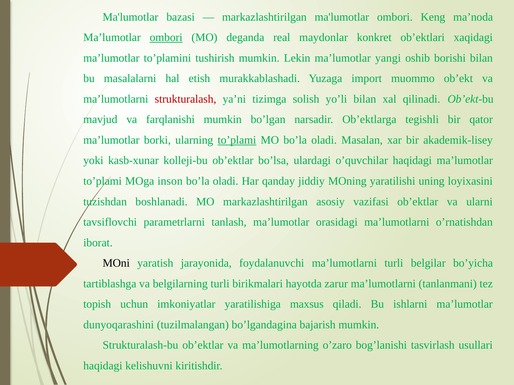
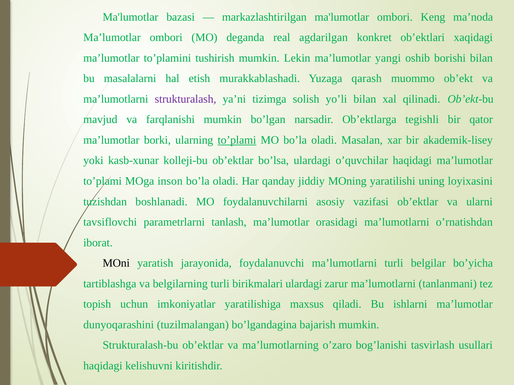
ombori underline: present -> none (166, 38)
maydonlar: maydonlar -> agdarilgan (324, 38)
import: import -> qarash (367, 79)
strukturalash colour: red -> purple (186, 99)
MO markazlashtirilgan: markazlashtirilgan -> foydalanuvchilarni (265, 202)
birikmalari hayotda: hayotda -> ulardagi (304, 284)
